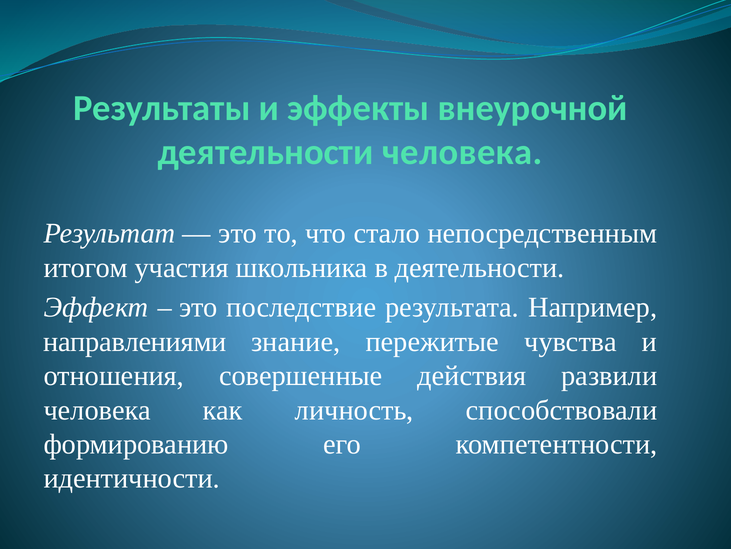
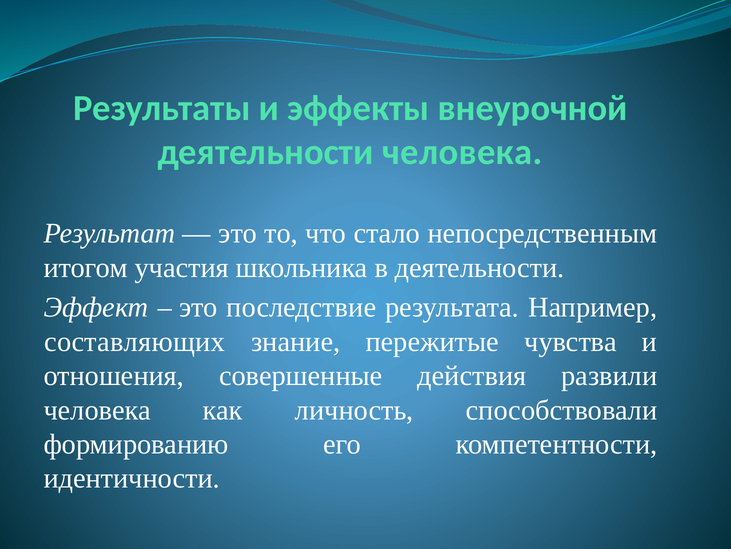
направлениями: направлениями -> составляющих (135, 341)
